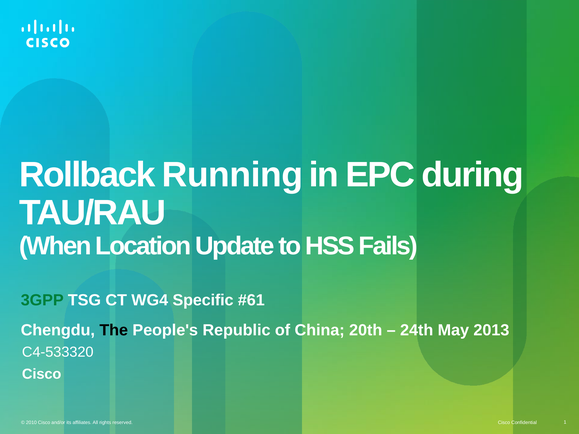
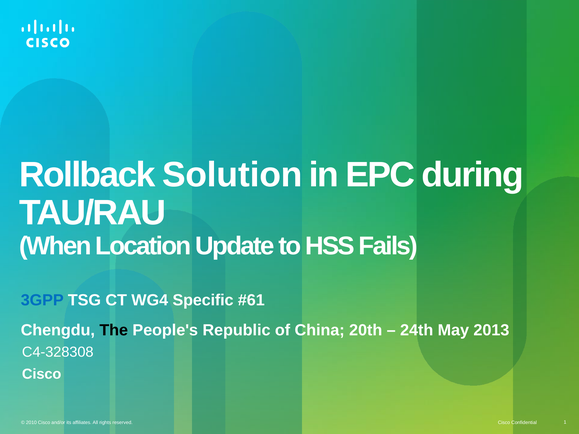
Running: Running -> Solution (232, 175)
3GPP colour: green -> blue (42, 300)
C4-533320: C4-533320 -> C4-328308 (58, 352)
